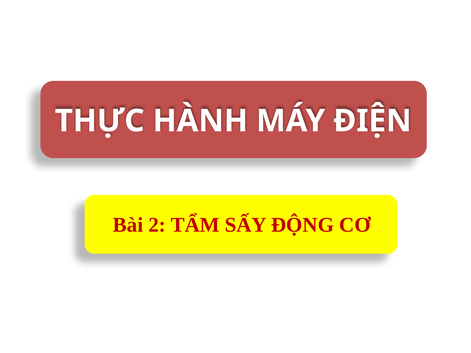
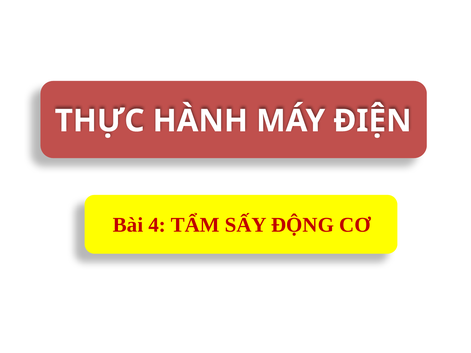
2: 2 -> 4 (157, 225)
